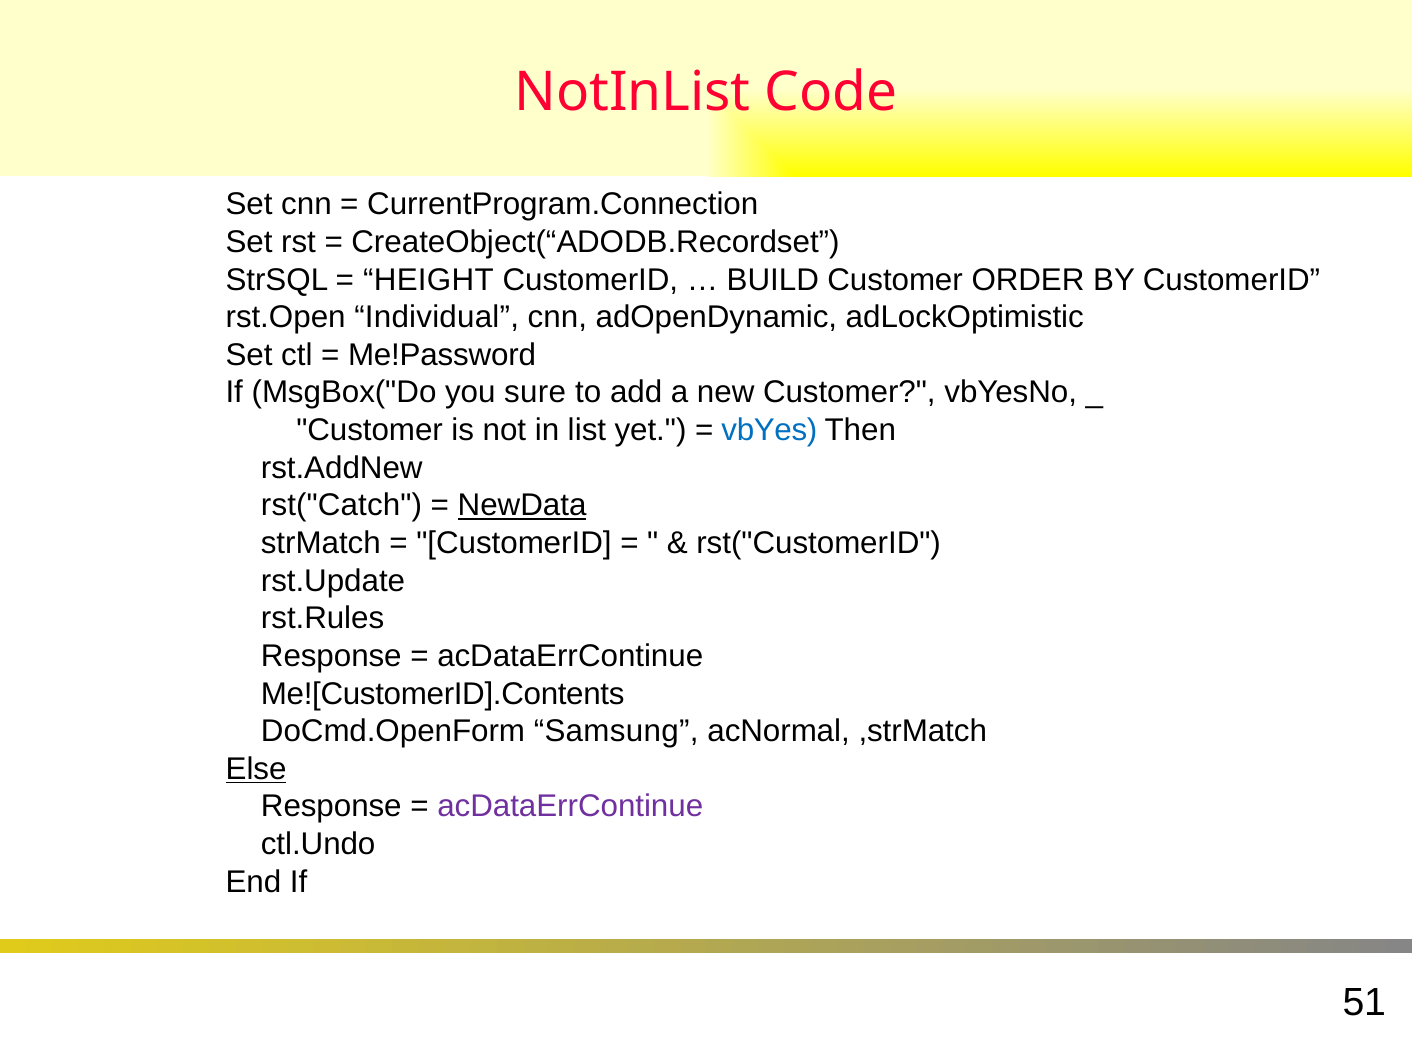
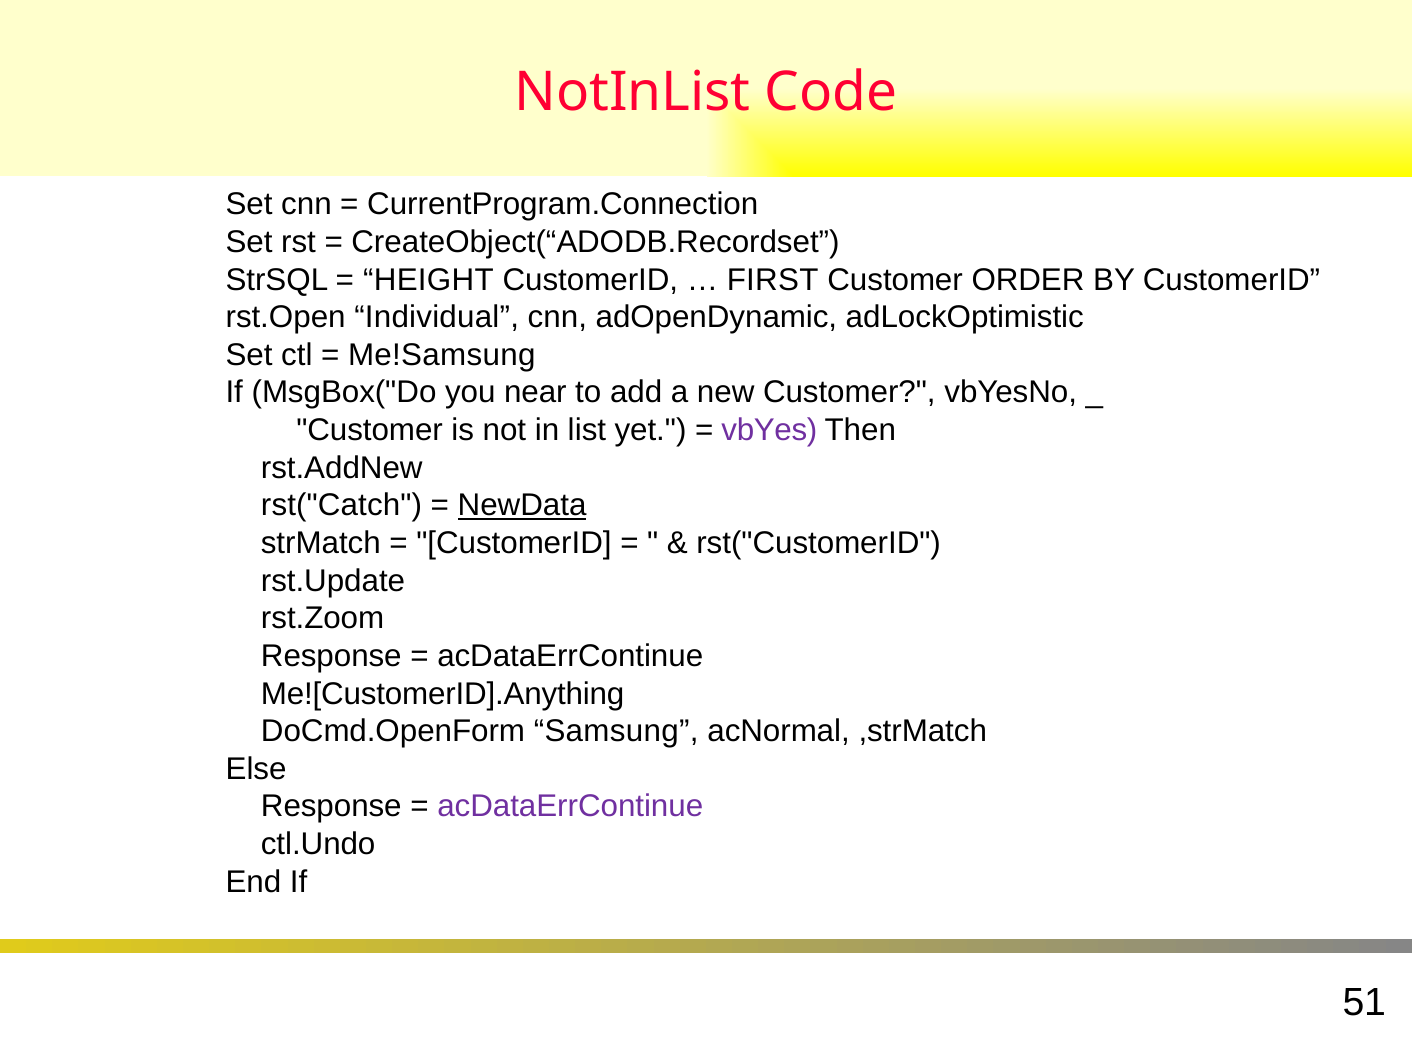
BUILD: BUILD -> FIRST (773, 280)
Me!Password: Me!Password -> Me!Samsung (442, 355)
sure: sure -> near (535, 393)
vbYes colour: blue -> purple (769, 430)
rst.Rules: rst.Rules -> rst.Zoom (323, 618)
Me![CustomerID].Contents: Me![CustomerID].Contents -> Me![CustomerID].Anything (443, 694)
Else underline: present -> none (256, 769)
